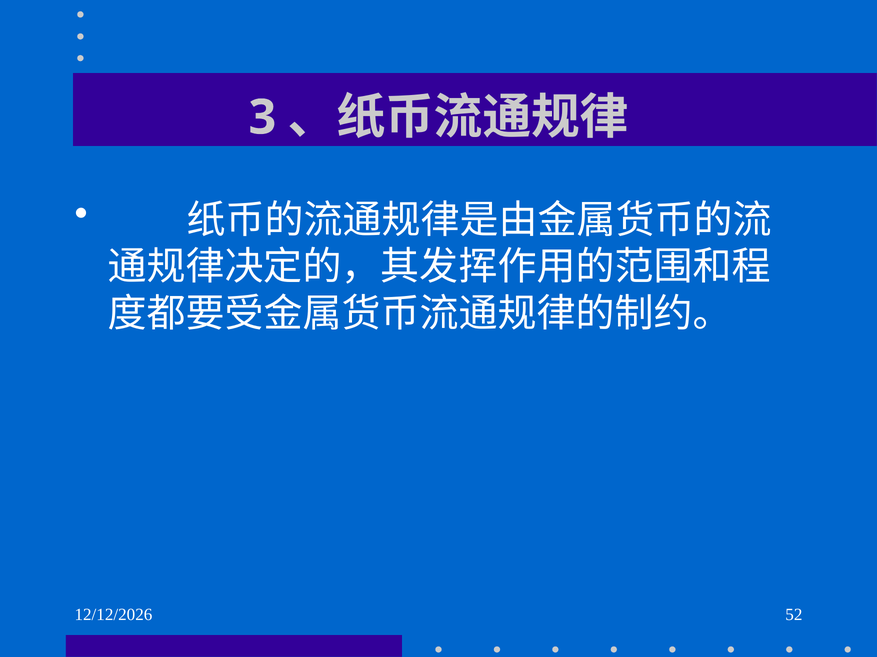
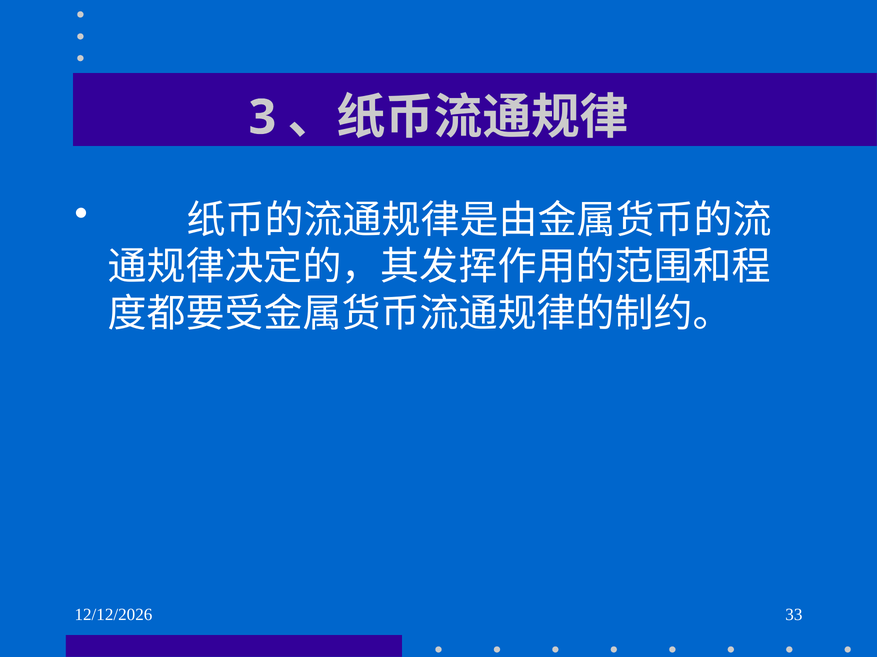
52: 52 -> 33 (794, 615)
